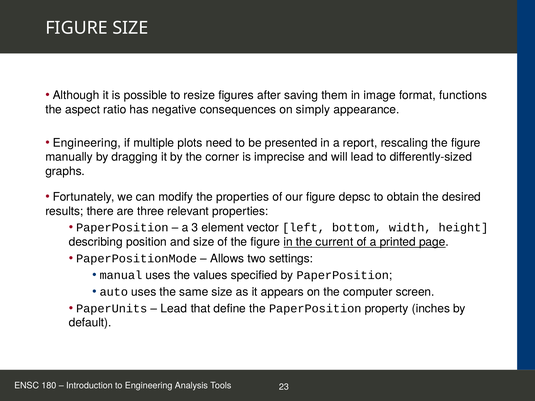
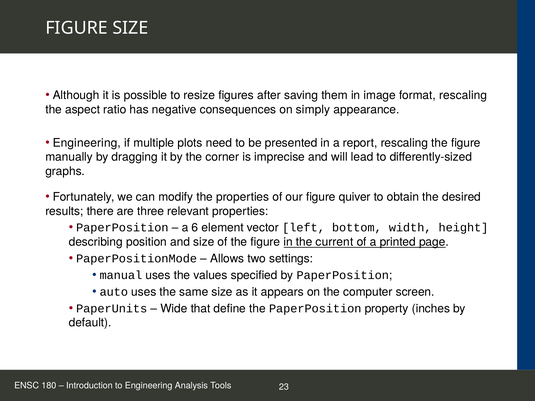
format functions: functions -> rescaling (463, 95)
depsc: depsc -> quiver (355, 197)
3: 3 -> 6 (195, 228)
Lead: Lead -> Wide (174, 309)
